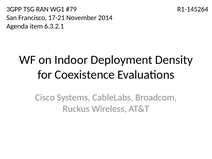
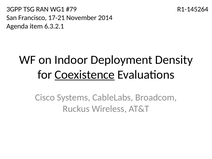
Coexistence underline: none -> present (85, 75)
